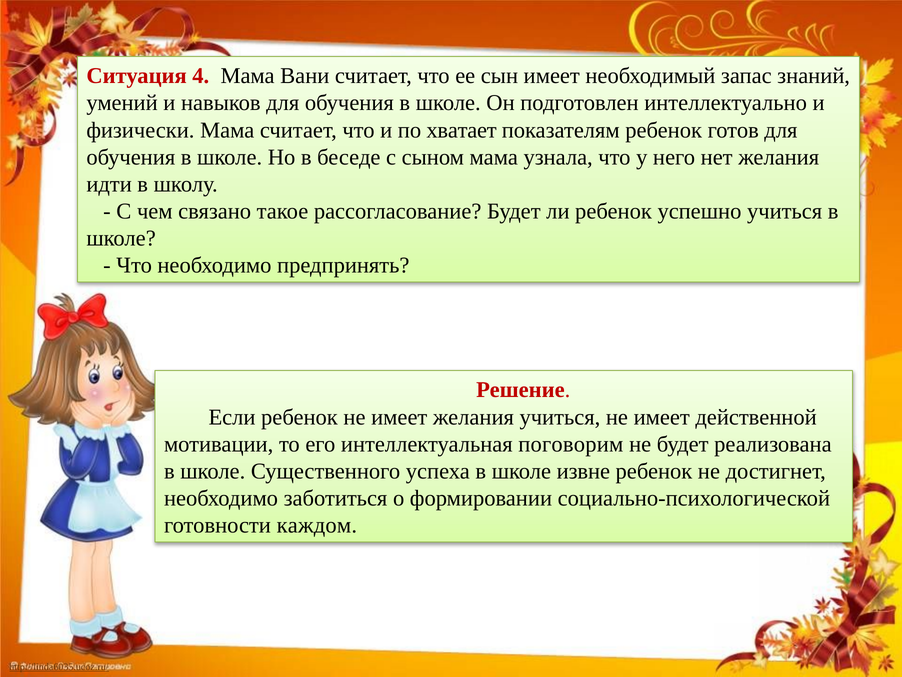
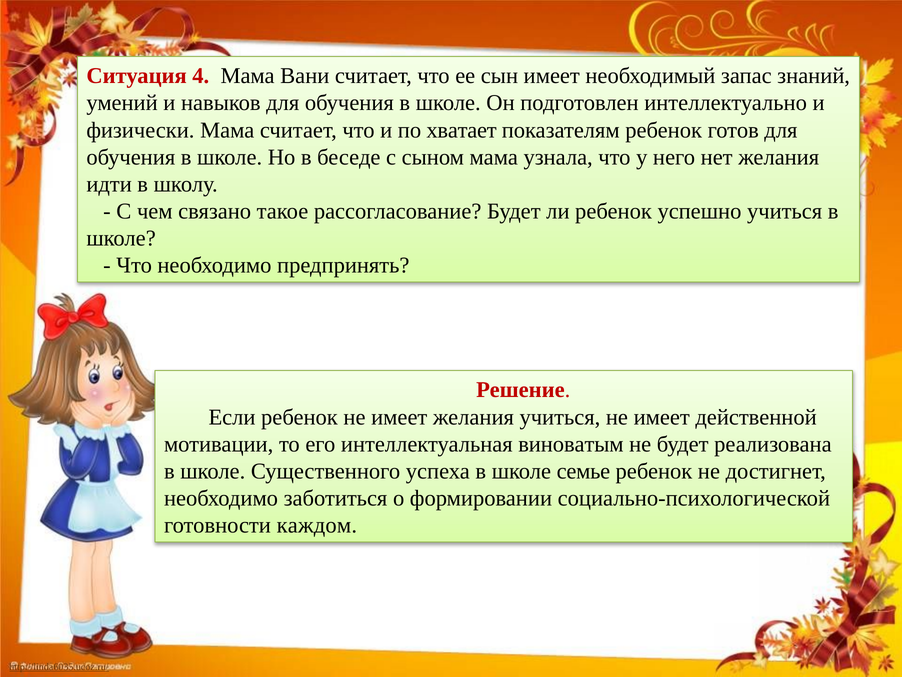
поговорим: поговорим -> виноватым (571, 444)
извне: извне -> семье (583, 471)
